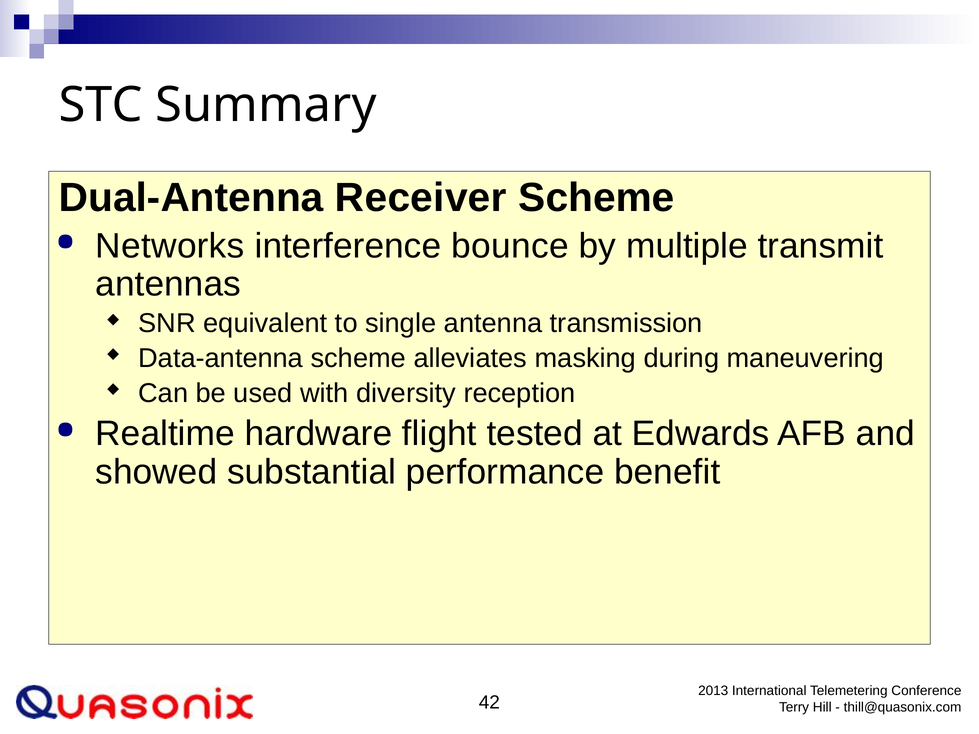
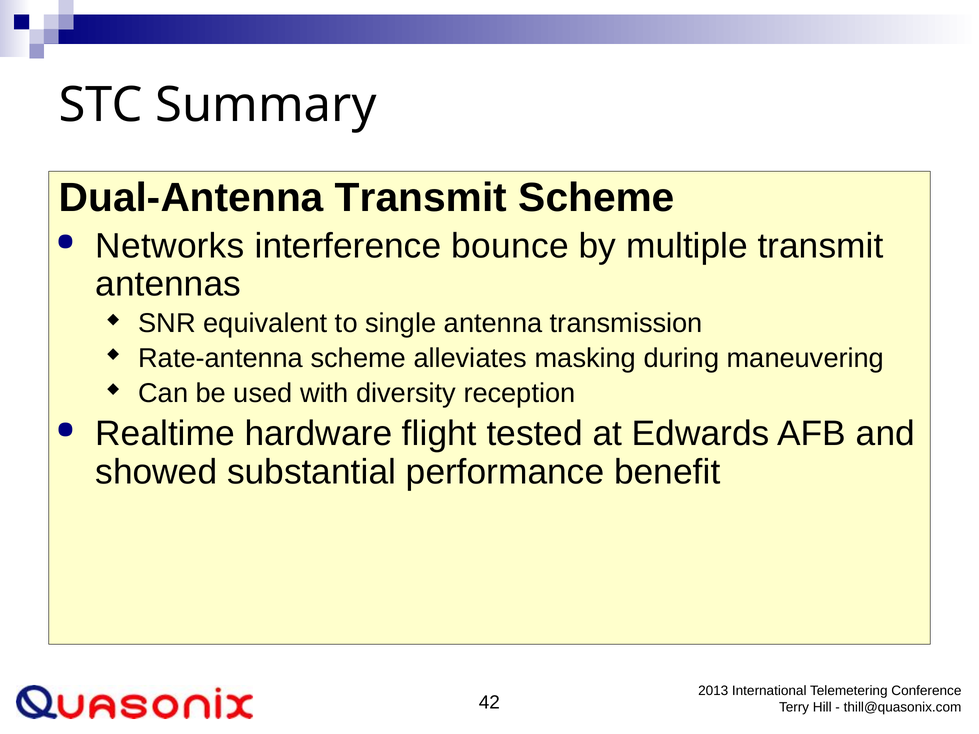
Dual-Antenna Receiver: Receiver -> Transmit (421, 198)
Data-antenna: Data-antenna -> Rate-antenna (221, 358)
